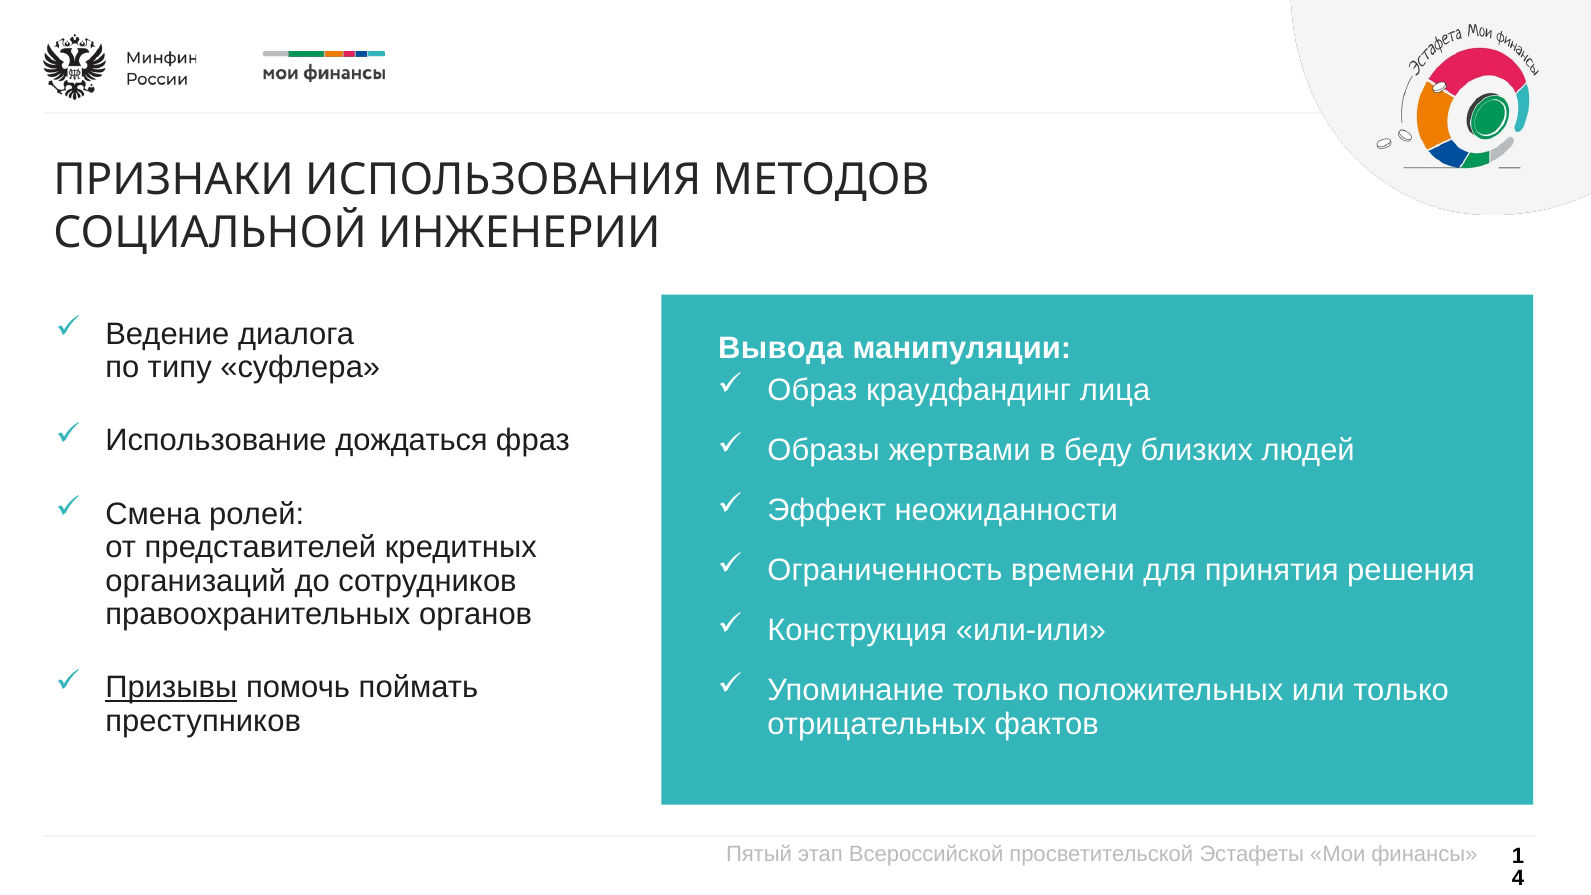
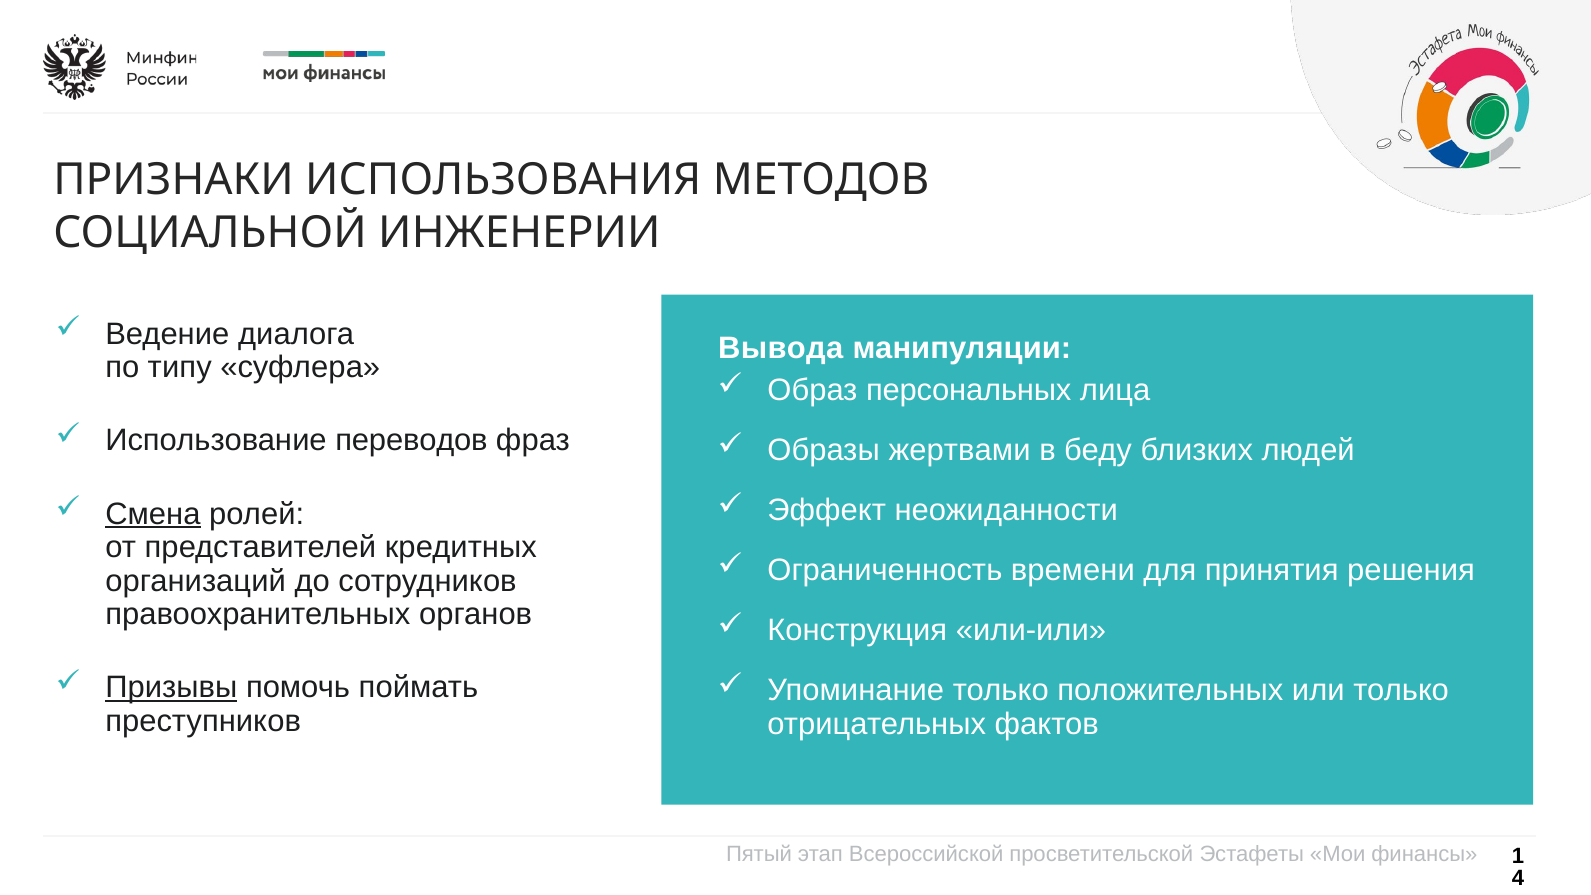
краудфандинг: краудфандинг -> персональных (969, 391)
дождаться: дождаться -> переводов (411, 441)
Смена underline: none -> present (153, 514)
